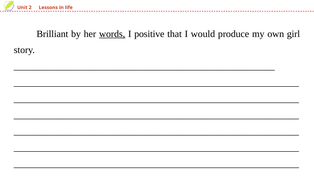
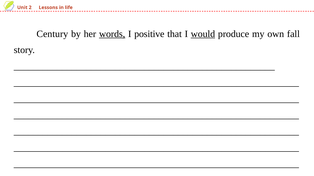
Brilliant: Brilliant -> Century (52, 34)
would underline: none -> present (203, 34)
girl: girl -> fall (293, 34)
